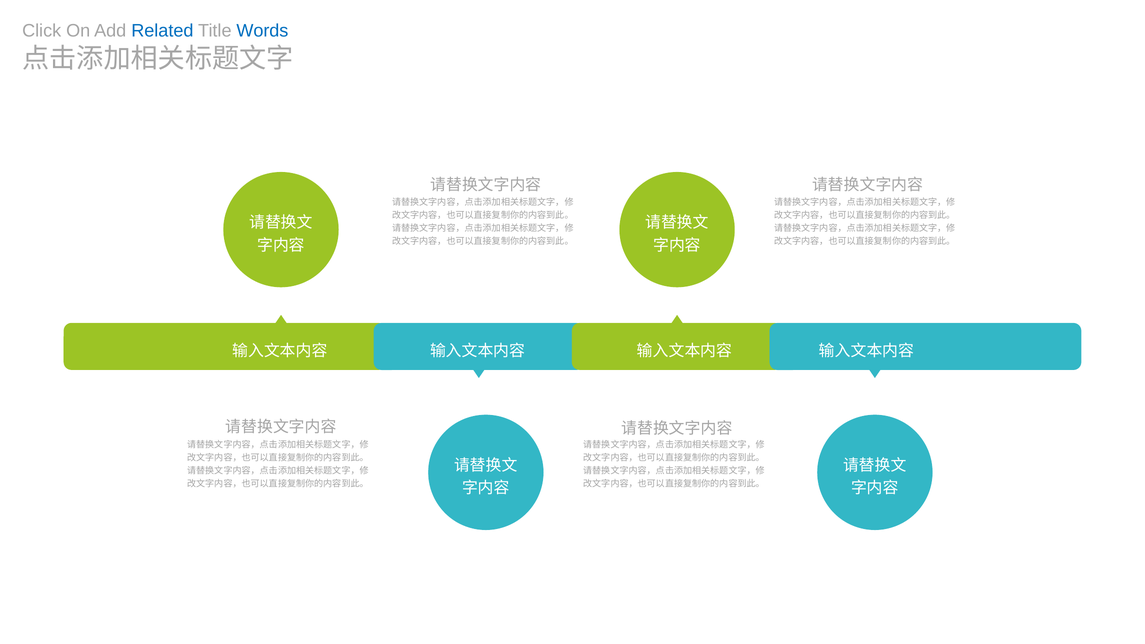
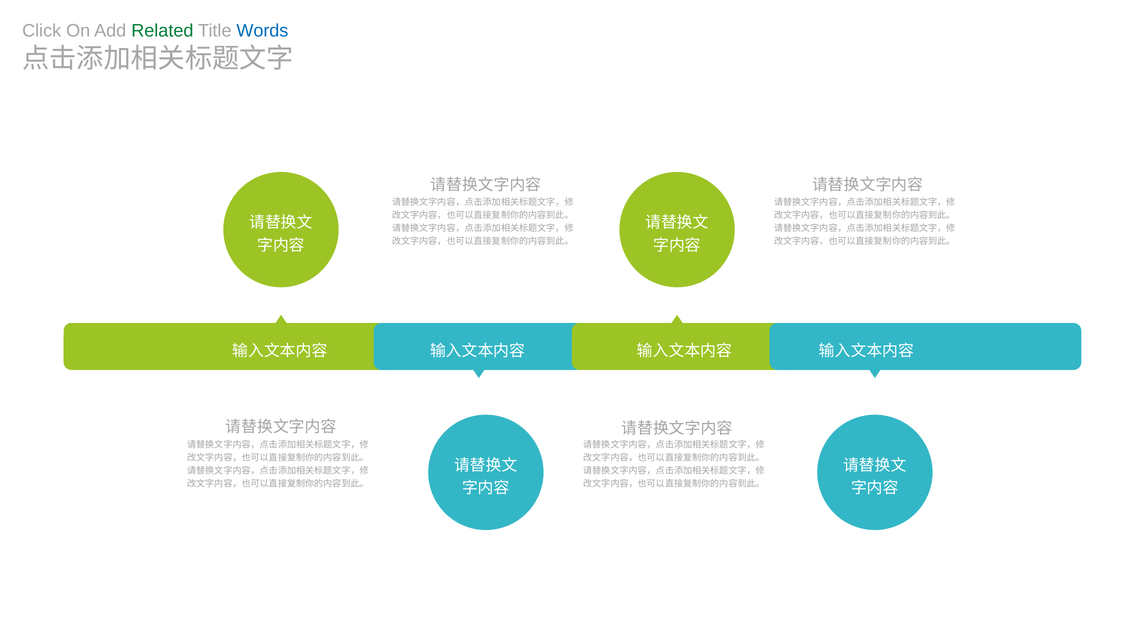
Related colour: blue -> green (162, 31)
